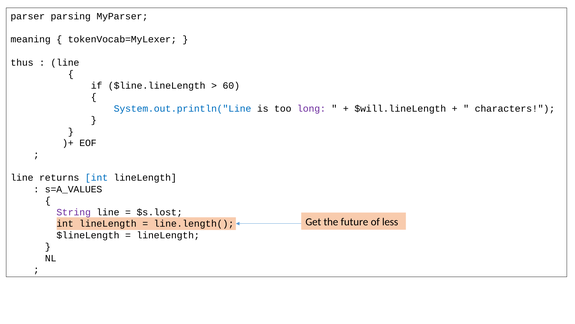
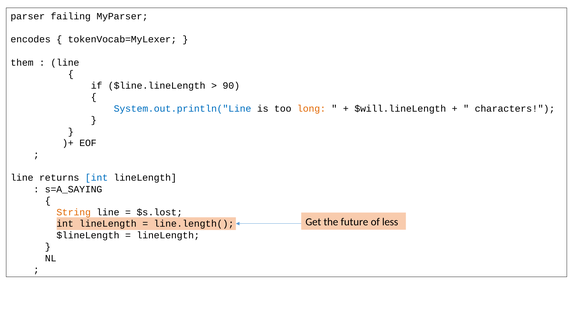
parsing: parsing -> failing (71, 16)
meaning: meaning -> encodes (31, 39)
thus: thus -> them (22, 62)
60: 60 -> 90 (231, 85)
long colour: purple -> orange (311, 108)
s=A_VALUES: s=A_VALUES -> s=A_SAYING (74, 189)
String colour: purple -> orange (74, 212)
